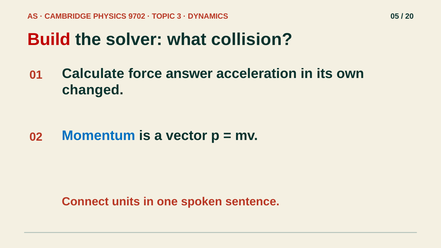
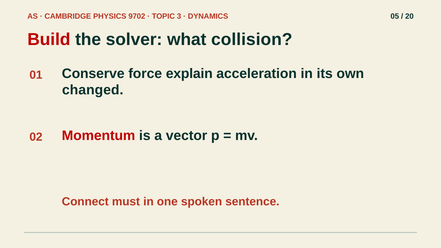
Calculate: Calculate -> Conserve (93, 74)
answer: answer -> explain (189, 74)
Momentum colour: blue -> red (99, 136)
units: units -> must (126, 202)
